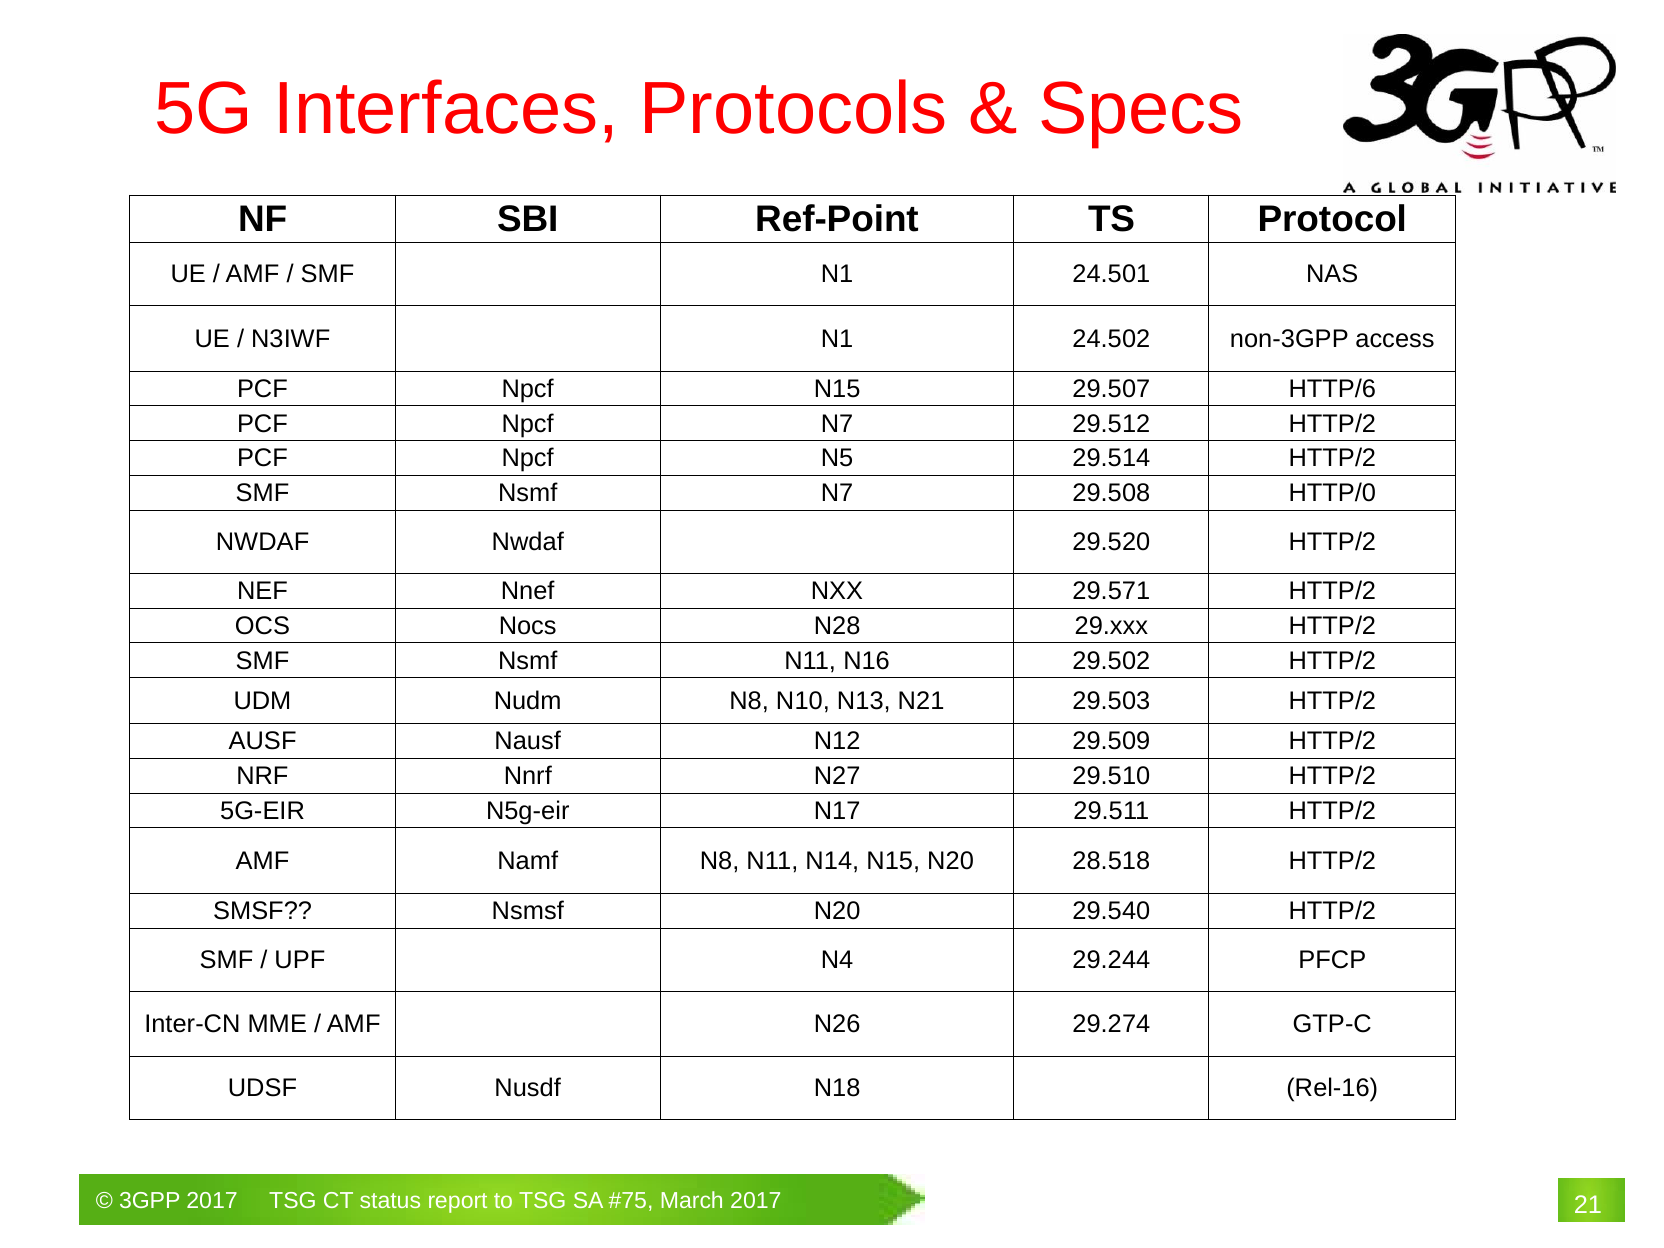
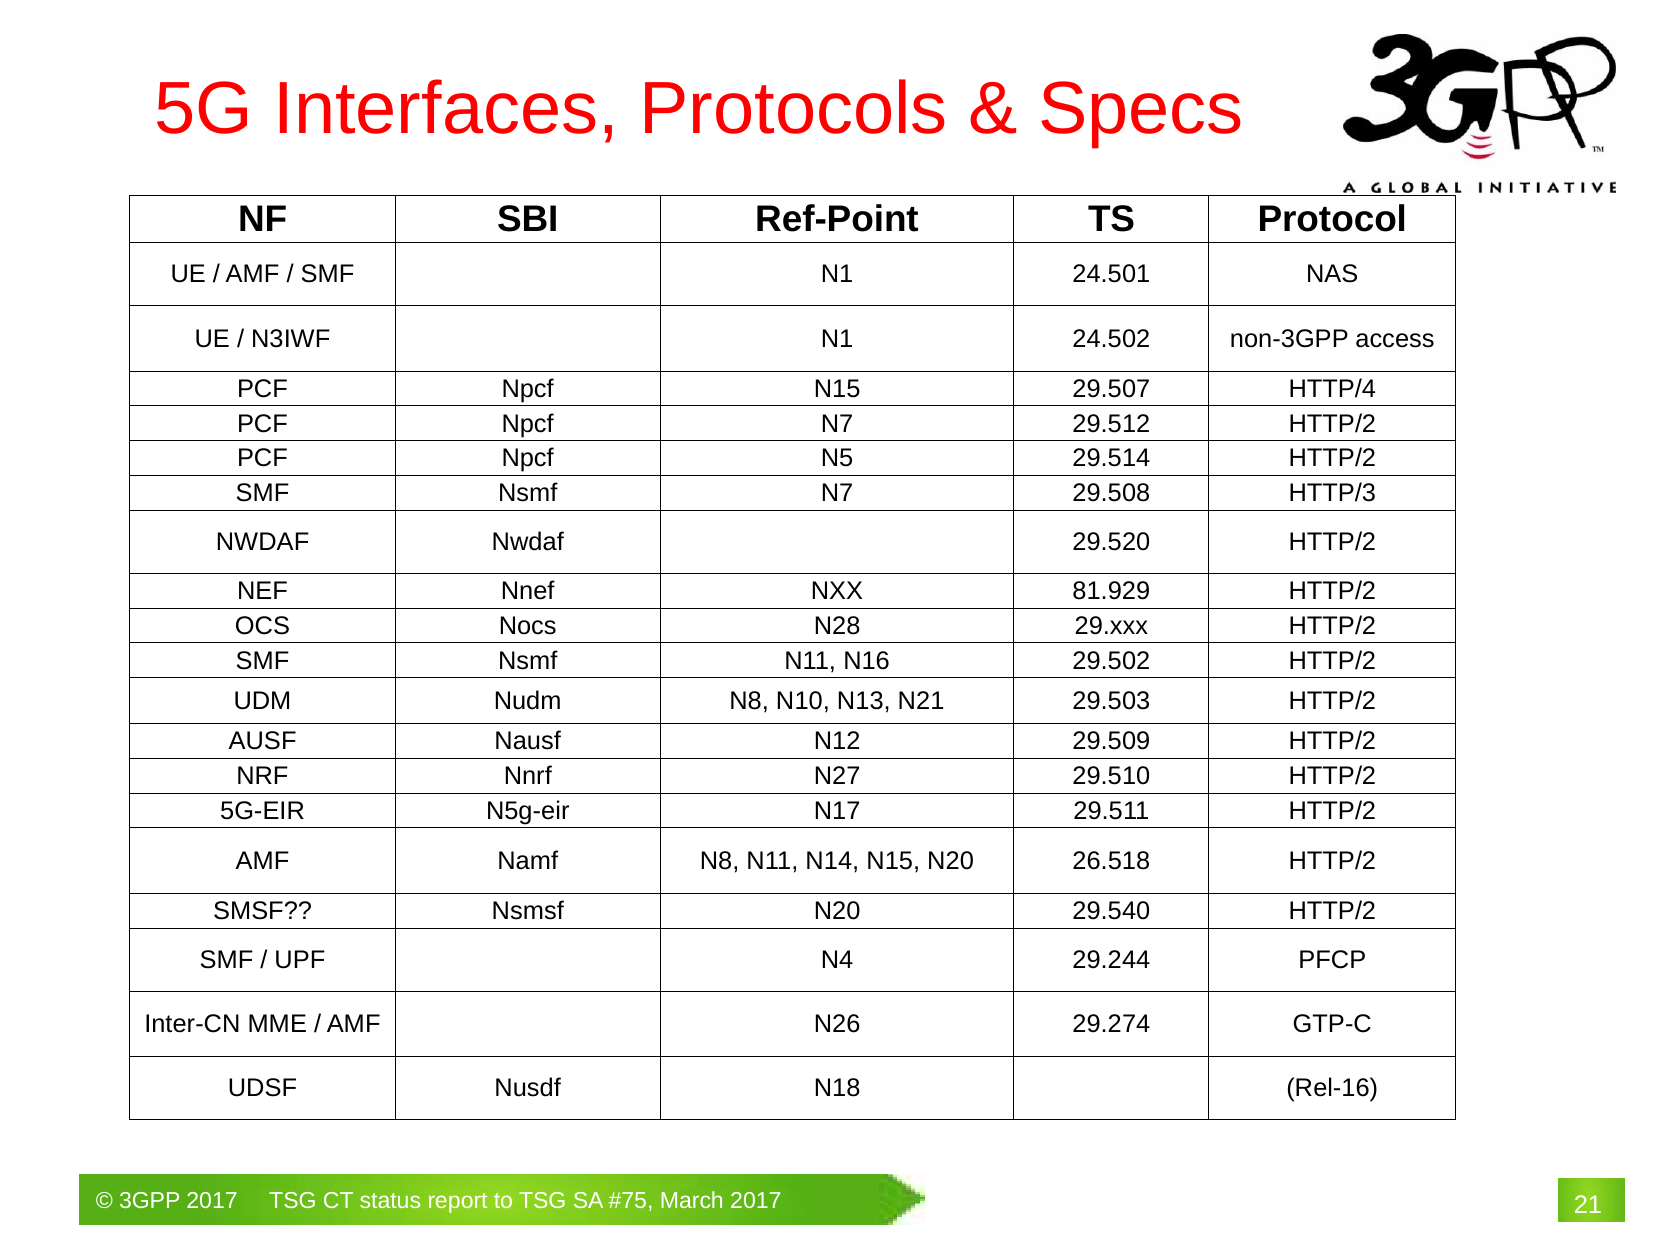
HTTP/6: HTTP/6 -> HTTP/4 (1332, 389)
HTTP/0: HTTP/0 -> HTTP/3 (1332, 493)
29.571: 29.571 -> 81.929 (1111, 591)
28.518: 28.518 -> 26.518 (1111, 861)
